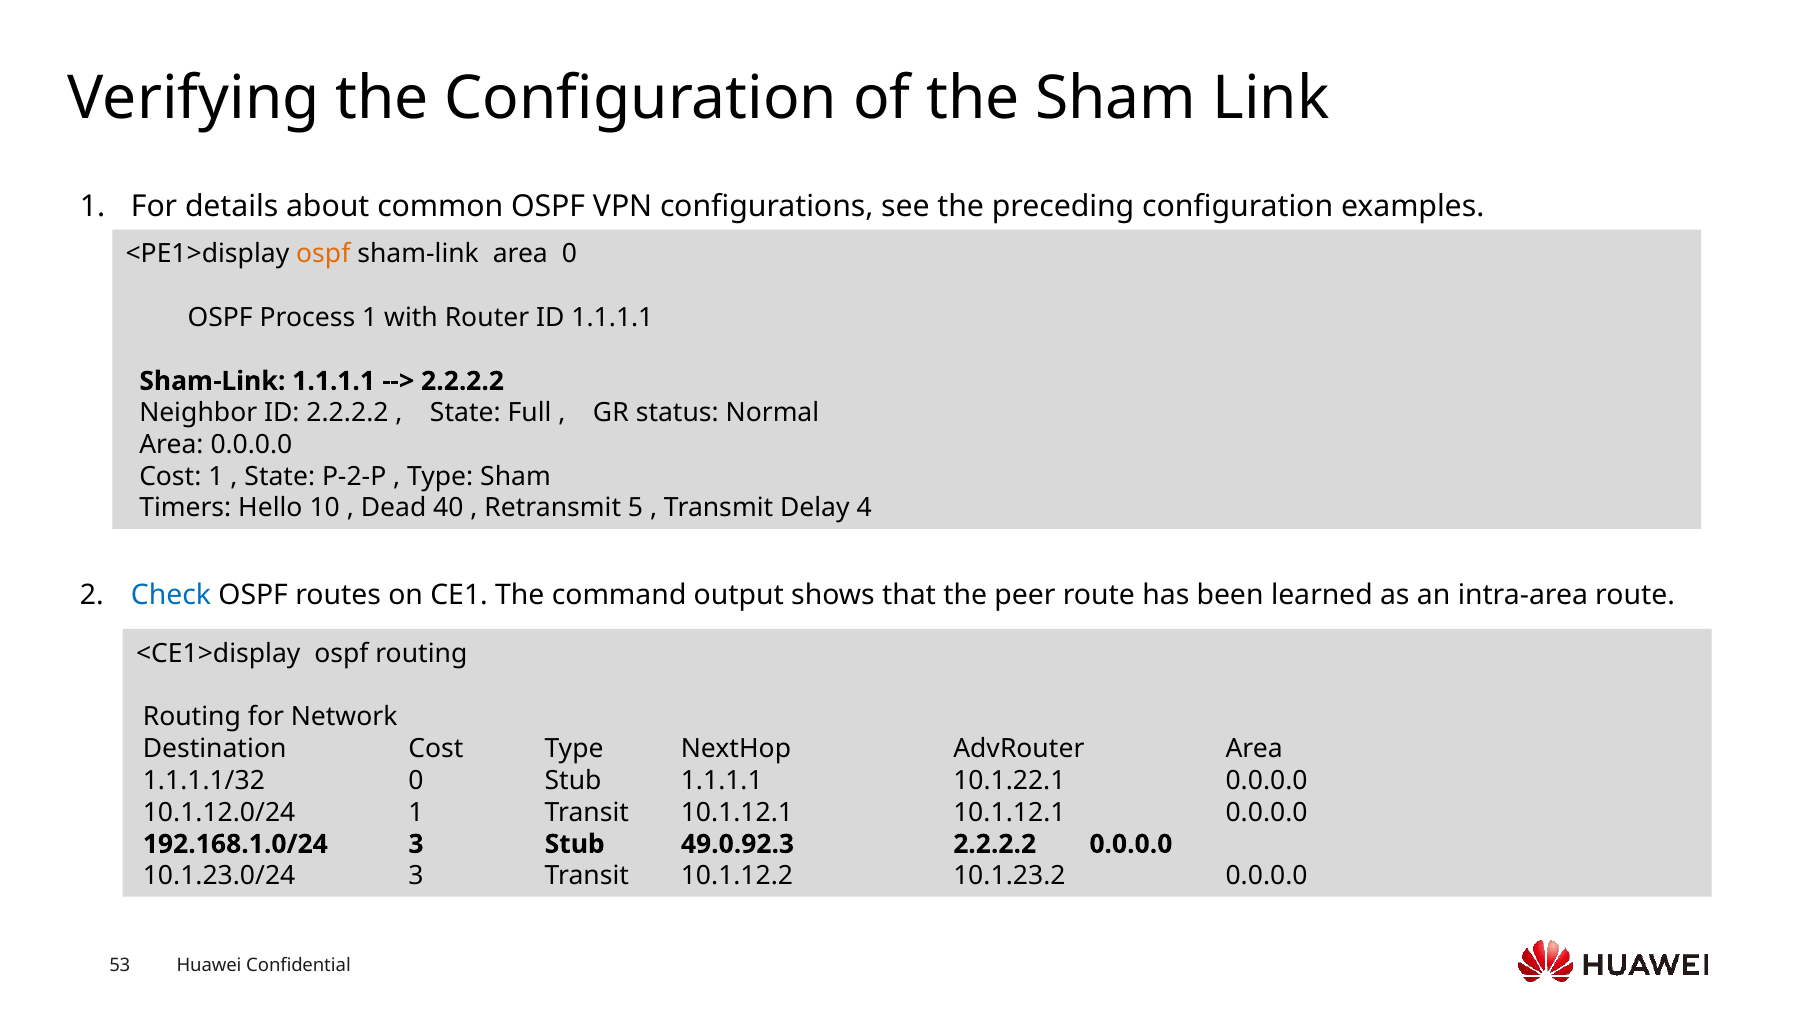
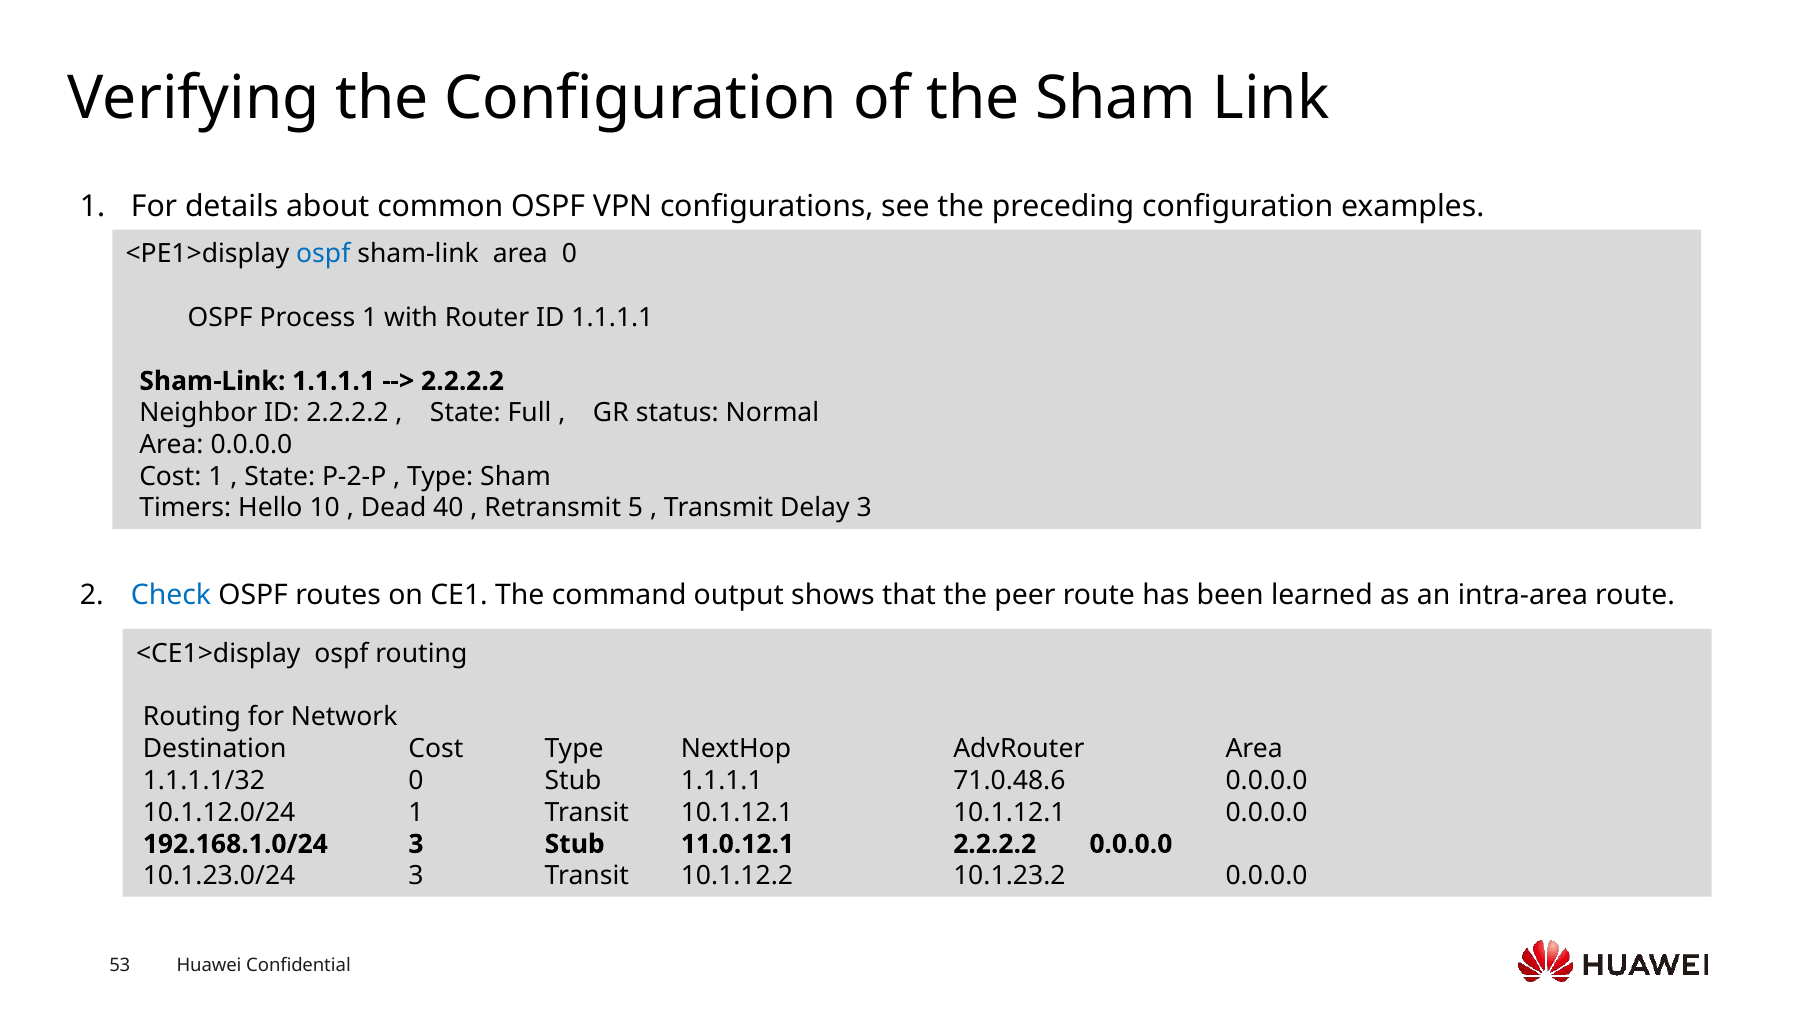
ospf colour: orange -> blue (323, 254)
Delay 4: 4 -> 3 (864, 508)
10.1.22.1: 10.1.22.1 -> 71.0.48.6 (1009, 781)
49.0.92.3: 49.0.92.3 -> 11.0.12.1 (738, 844)
